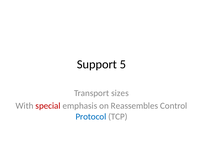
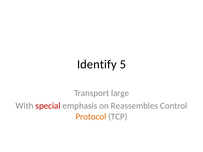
Support: Support -> Identify (97, 64)
sizes: sizes -> large (120, 93)
Protocol colour: blue -> orange (91, 117)
